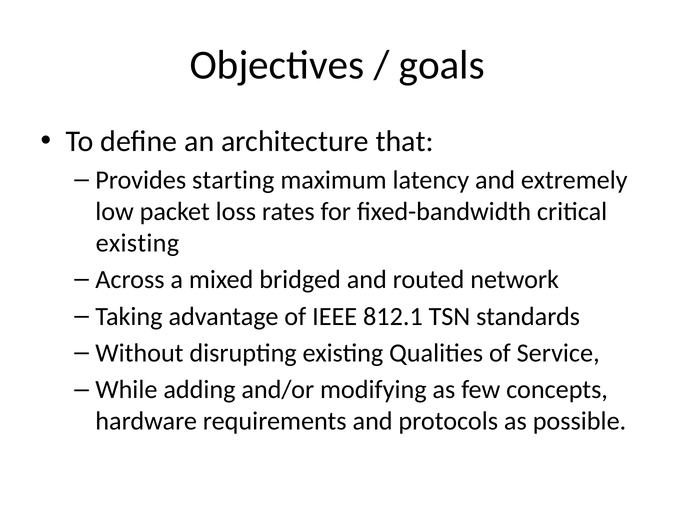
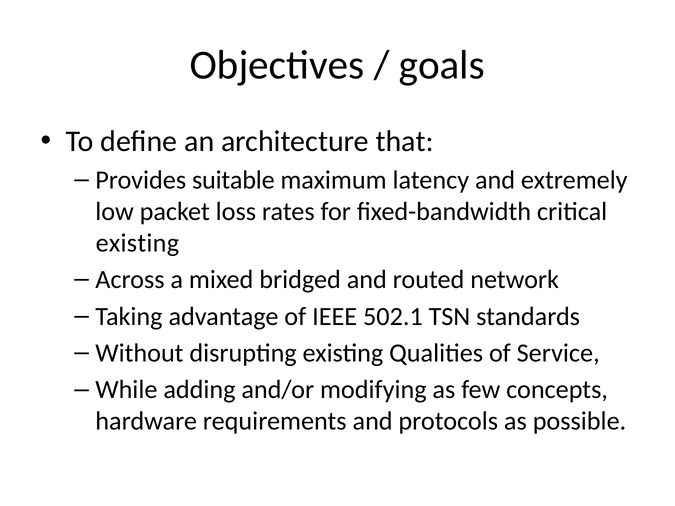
starting: starting -> suitable (233, 180)
812.1: 812.1 -> 502.1 (393, 317)
